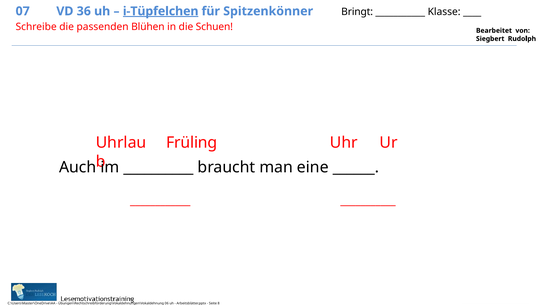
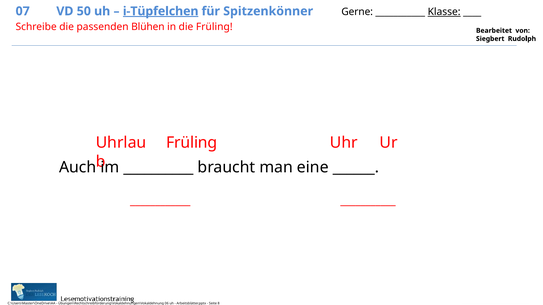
36: 36 -> 50 (84, 11)
Bringt: Bringt -> Gerne (357, 12)
Klasse underline: none -> present (444, 12)
die Schuen: Schuen -> Früling (214, 27)
